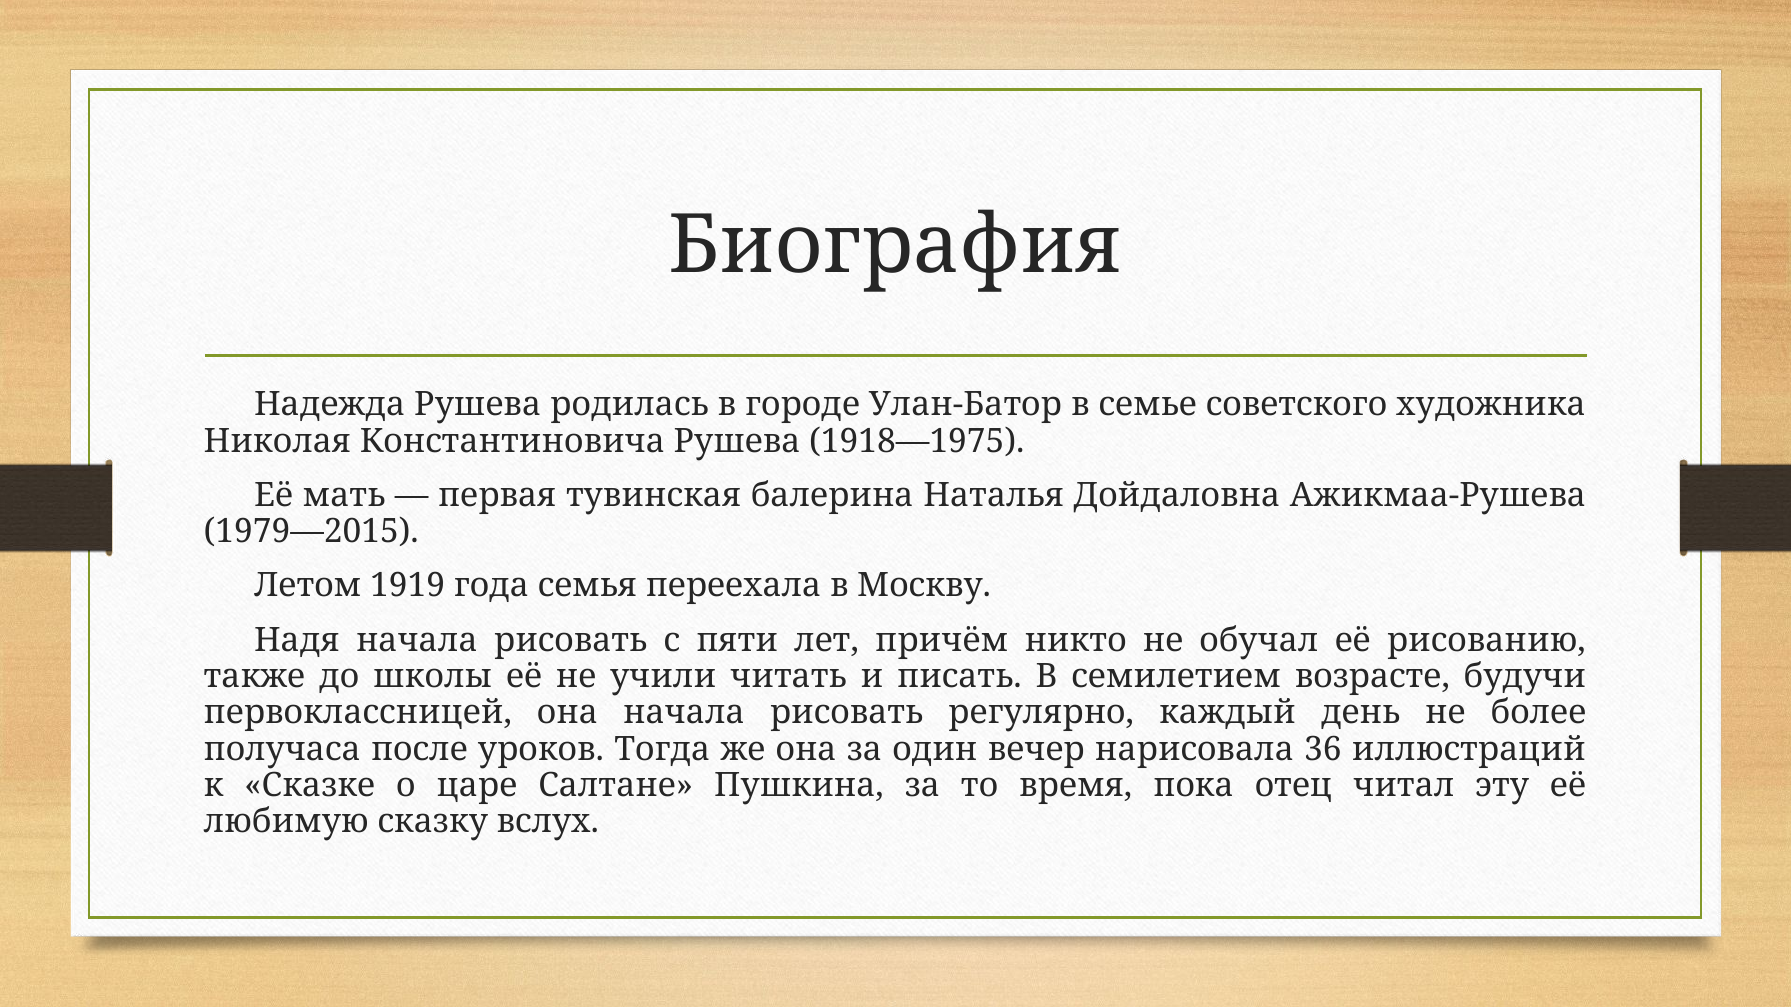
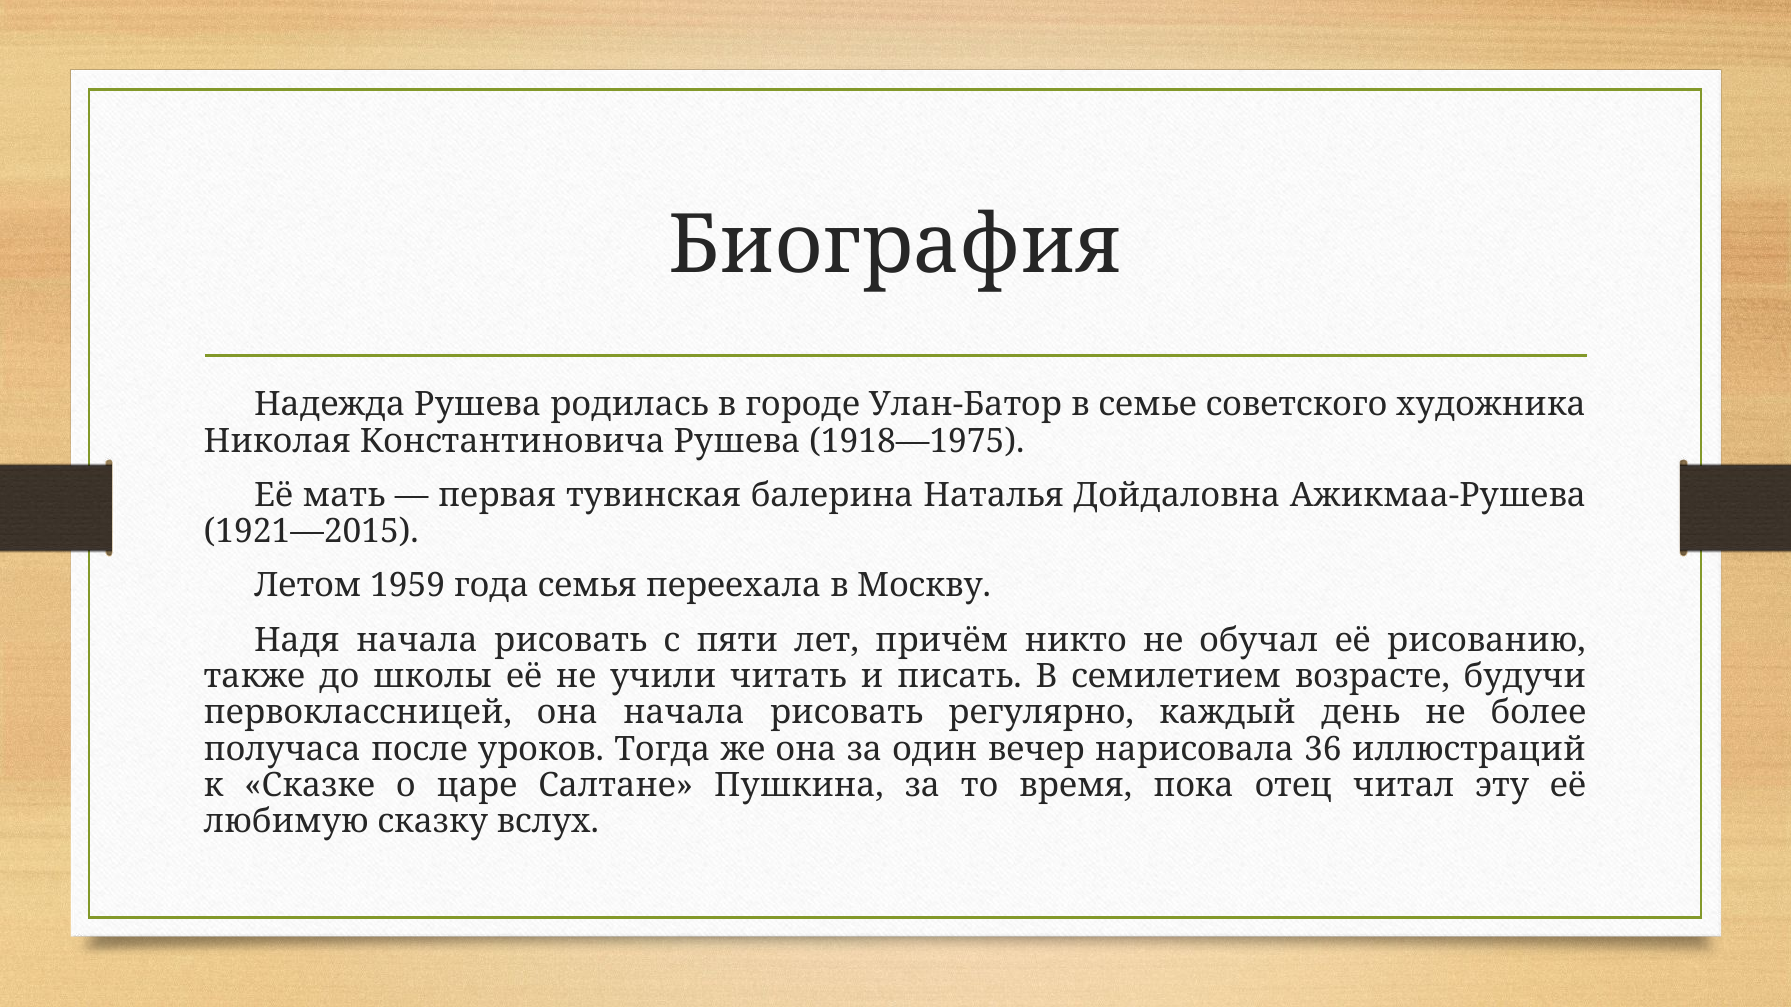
1979—2015: 1979—2015 -> 1921—2015 (311, 532)
1919: 1919 -> 1959 (408, 586)
